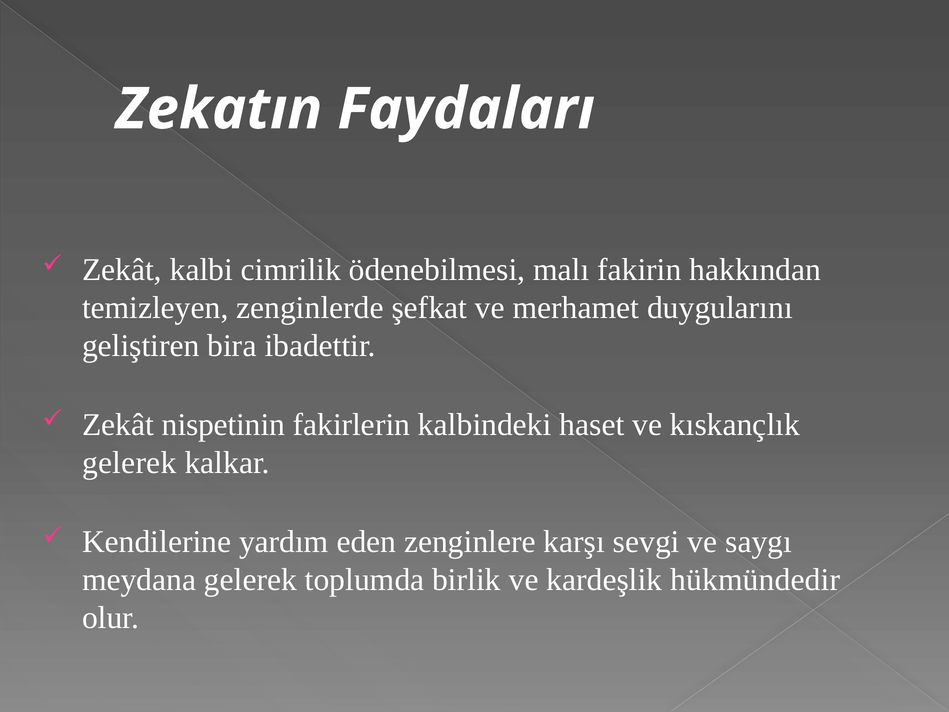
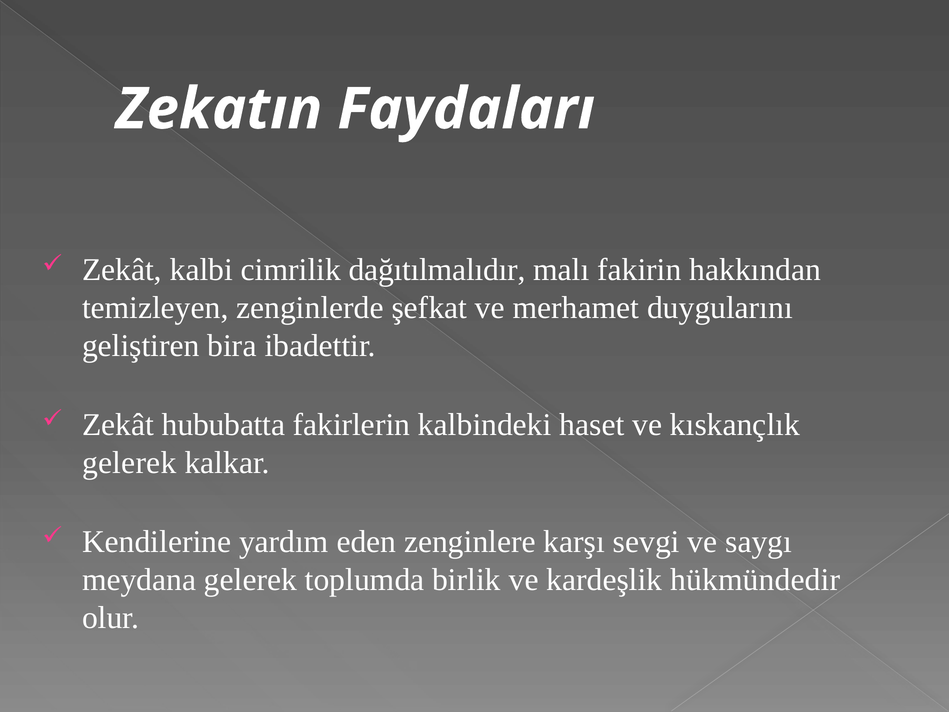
ödenebilmesi: ödenebilmesi -> dağıtılmalıdır (437, 270)
nispetinin: nispetinin -> hububatta (223, 425)
